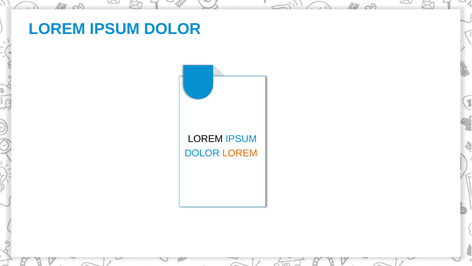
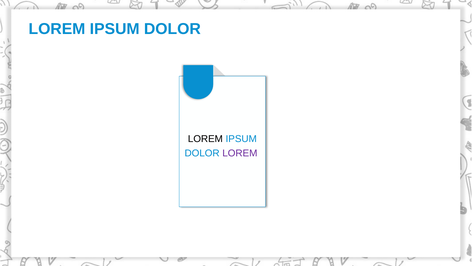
LOREM colour: orange -> purple (240, 153)
